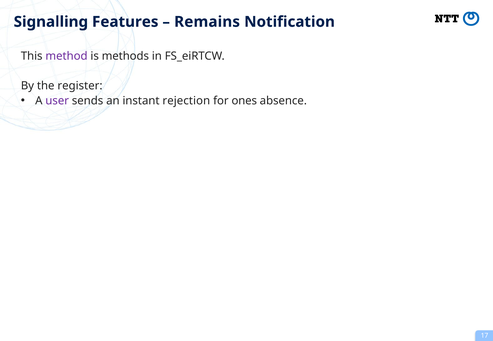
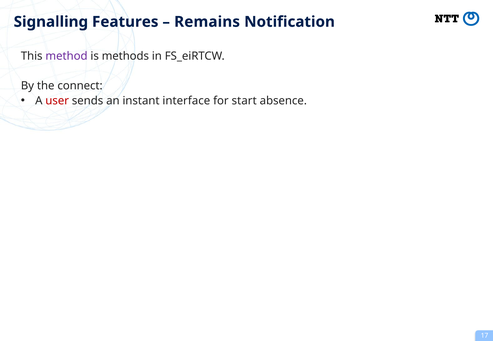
register: register -> connect (80, 86)
user colour: purple -> red (57, 101)
rejection: rejection -> interface (186, 101)
ones: ones -> start (244, 101)
